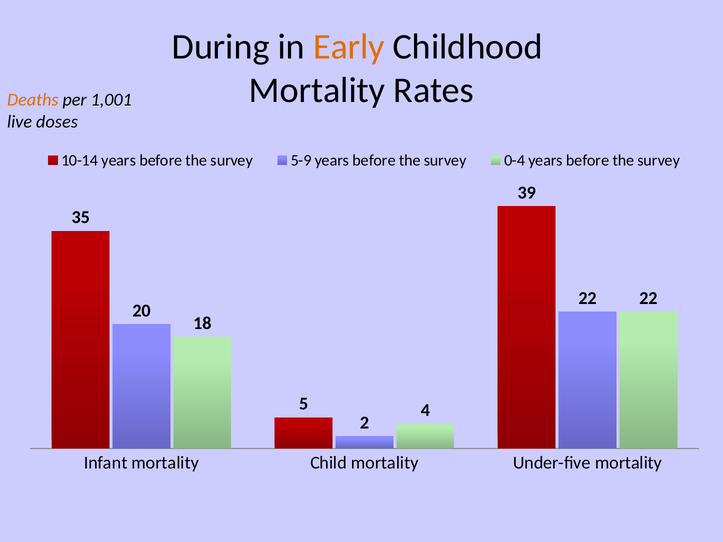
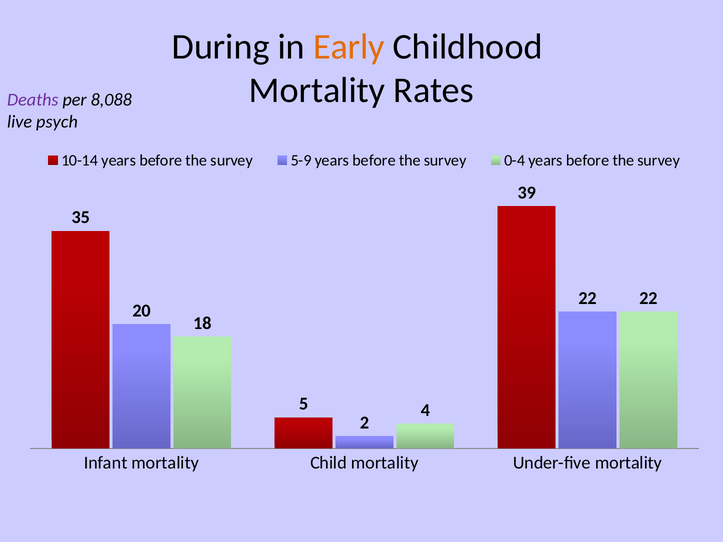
Deaths colour: orange -> purple (33, 100)
1,001: 1,001 -> 8,088 (111, 100)
doses: doses -> psych (57, 122)
